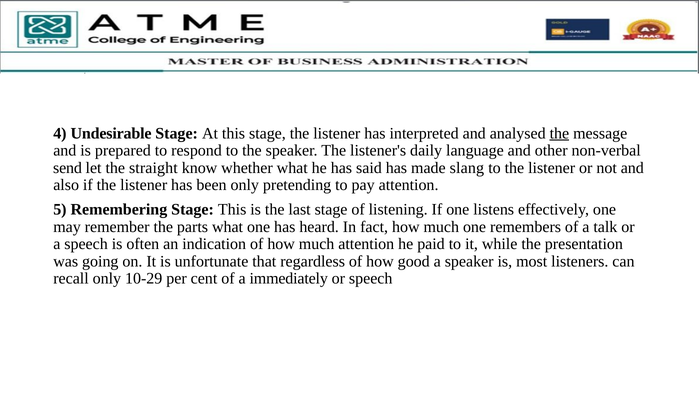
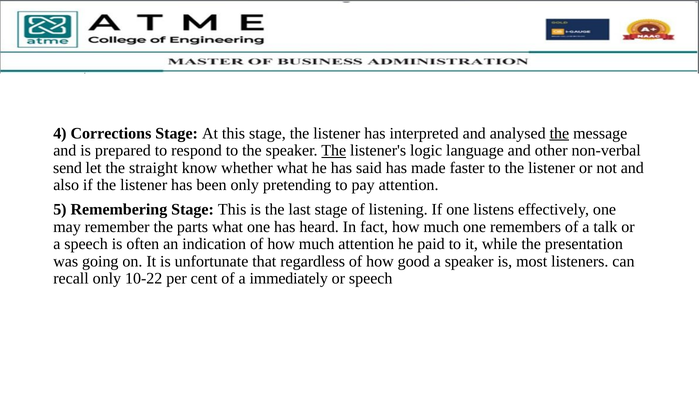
Undesirable: Undesirable -> Corrections (111, 133)
The underline: none -> present (334, 151)
daily: daily -> logic (426, 151)
slang: slang -> faster (467, 168)
10-29: 10-29 -> 10-22 (144, 279)
